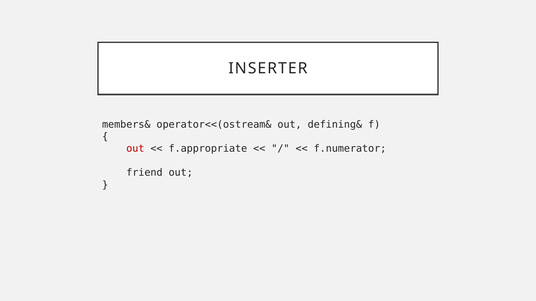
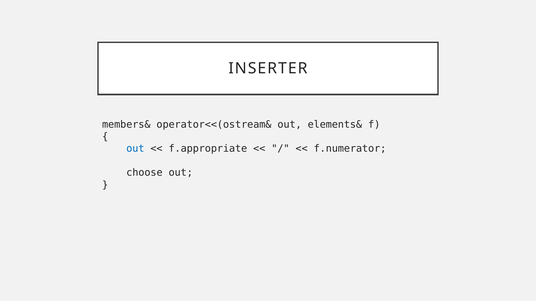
defining&: defining& -> elements& (335, 125)
out colour: red -> blue (135, 149)
friend: friend -> choose (144, 173)
